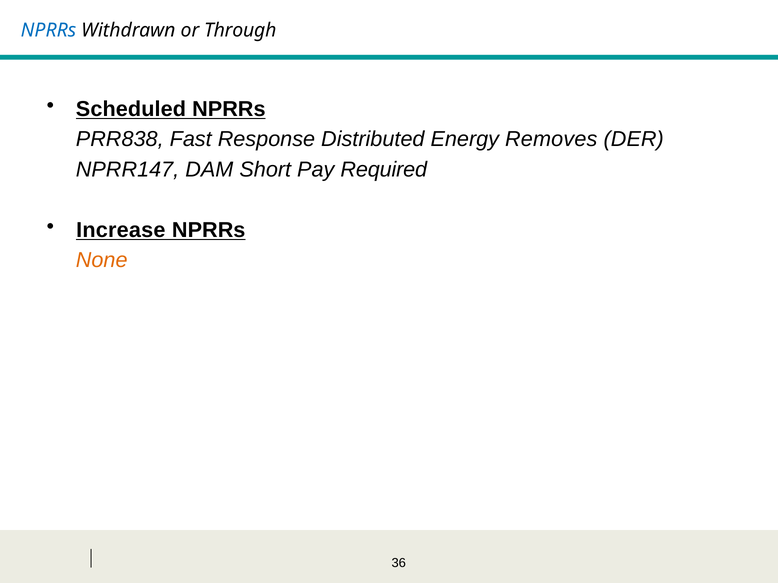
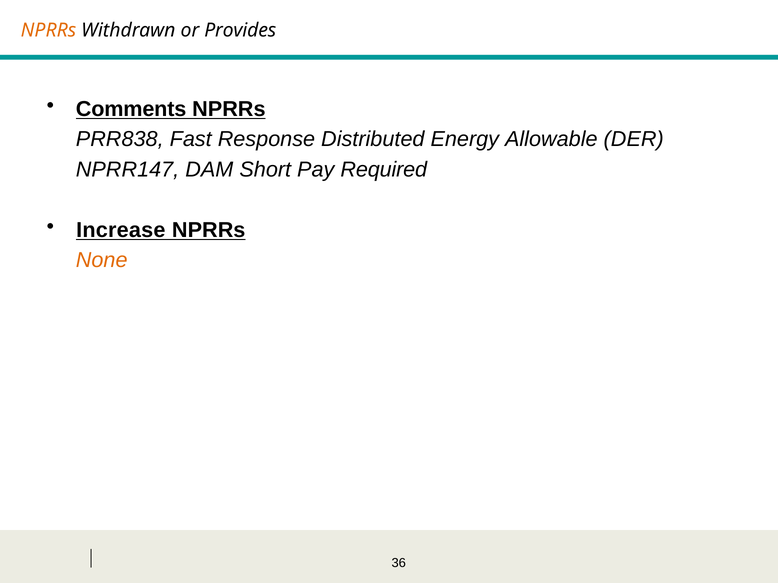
NPRRs colour: blue -> orange (48, 31)
Through: Through -> Provides (240, 31)
Scheduled: Scheduled -> Comments (131, 109)
Removes: Removes -> Allowable (551, 139)
